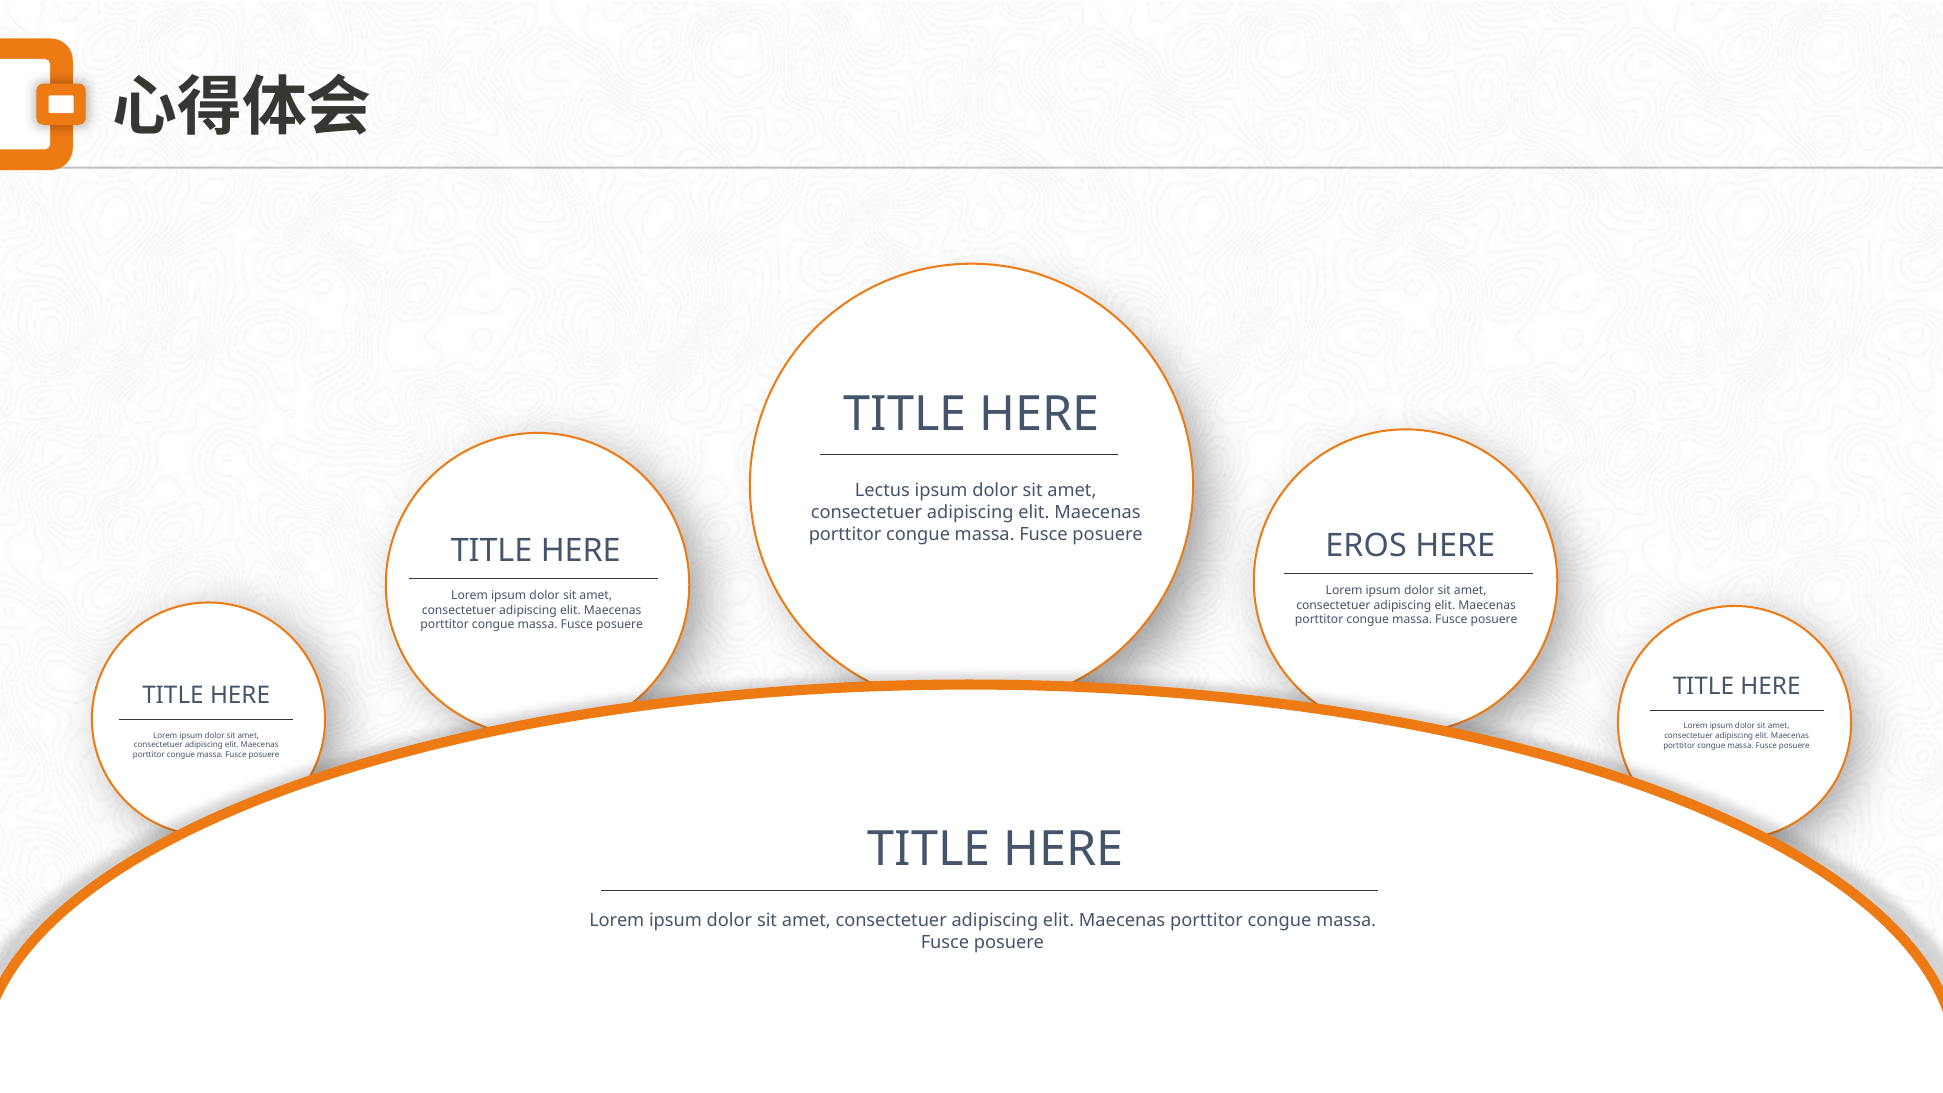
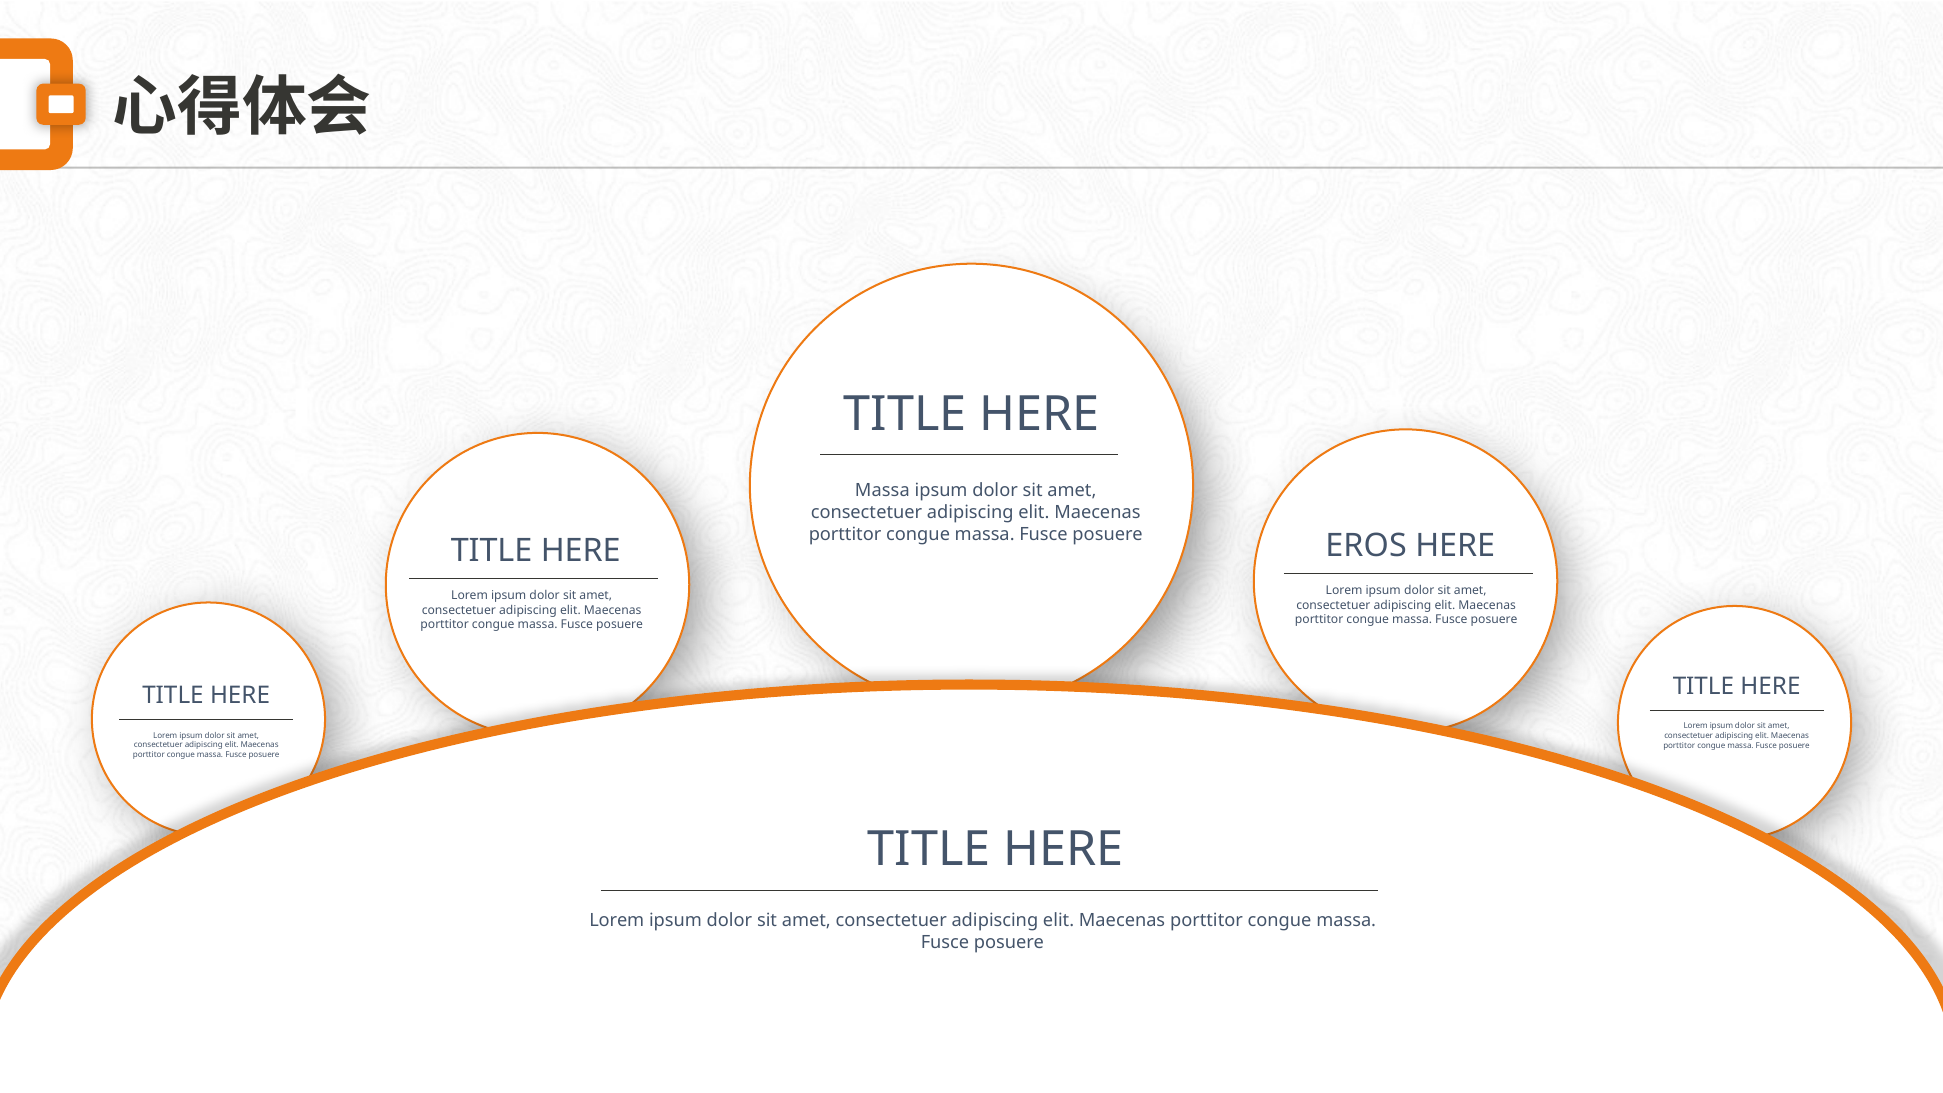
Lectus: Lectus -> Massa (882, 490)
